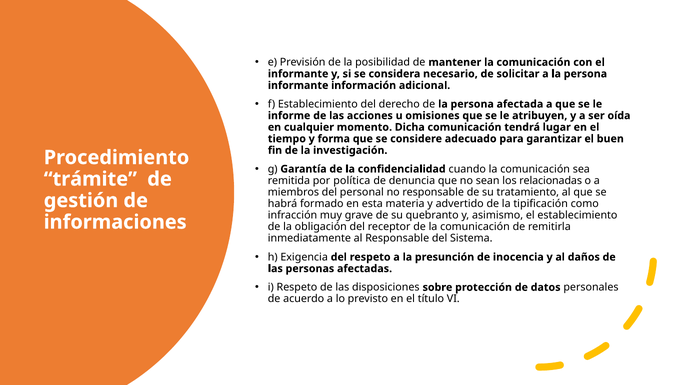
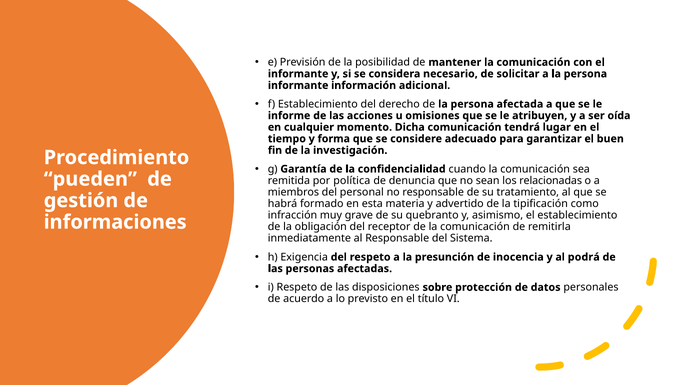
trámite: trámite -> pueden (90, 179)
daños: daños -> podrá (584, 257)
